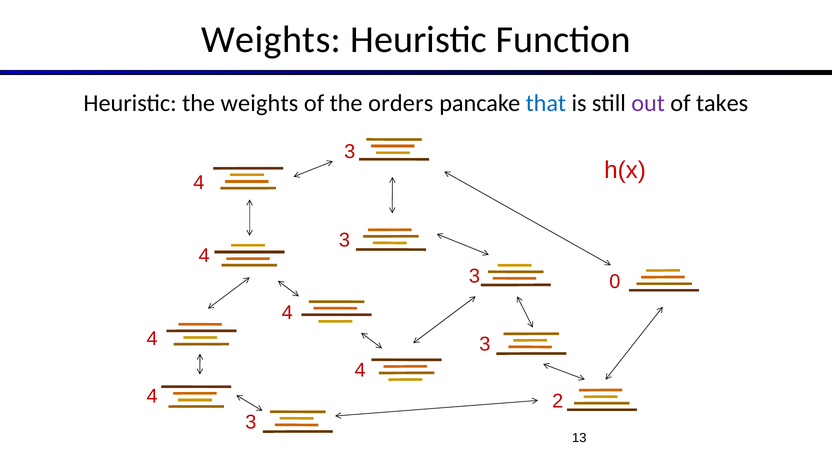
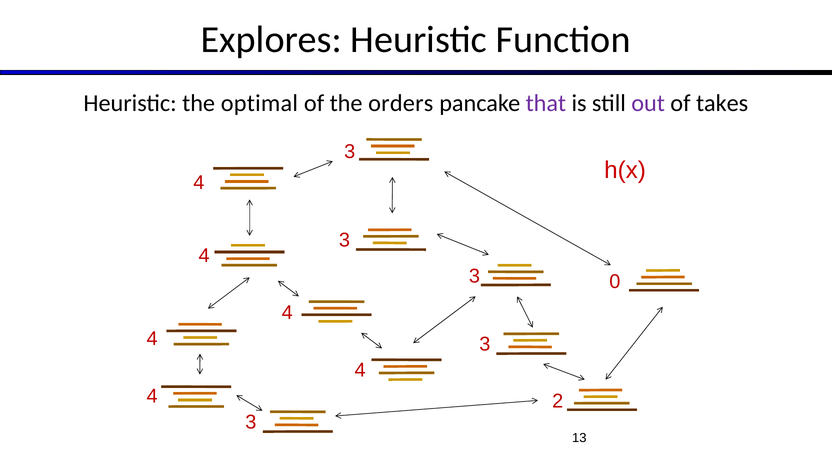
Weights: Weights -> Explores (271, 40)
the weights: weights -> optimal (259, 103)
that colour: blue -> purple (546, 103)
